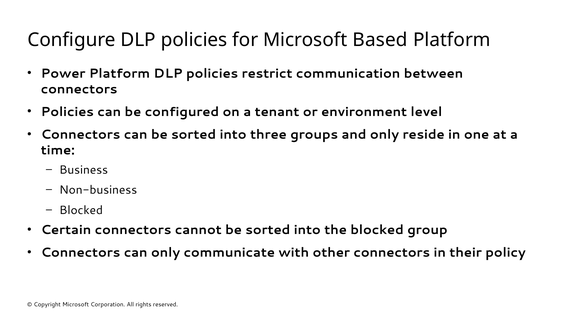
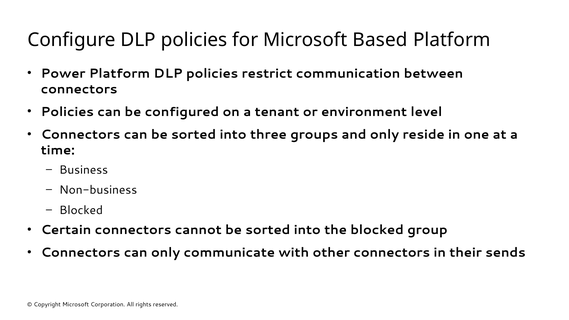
policy: policy -> sends (505, 253)
